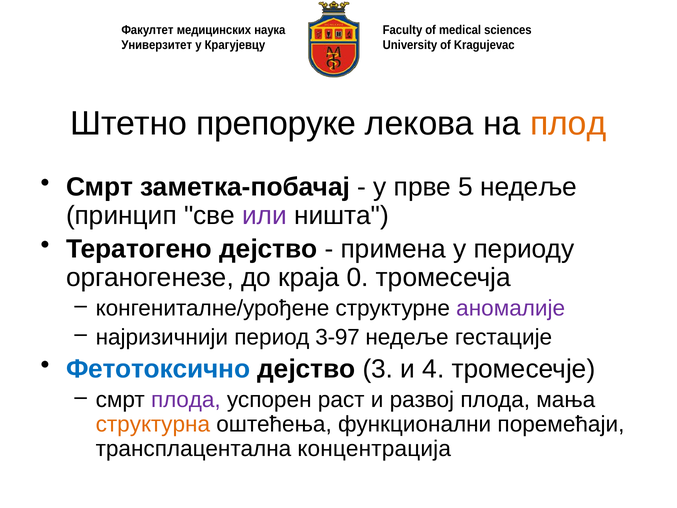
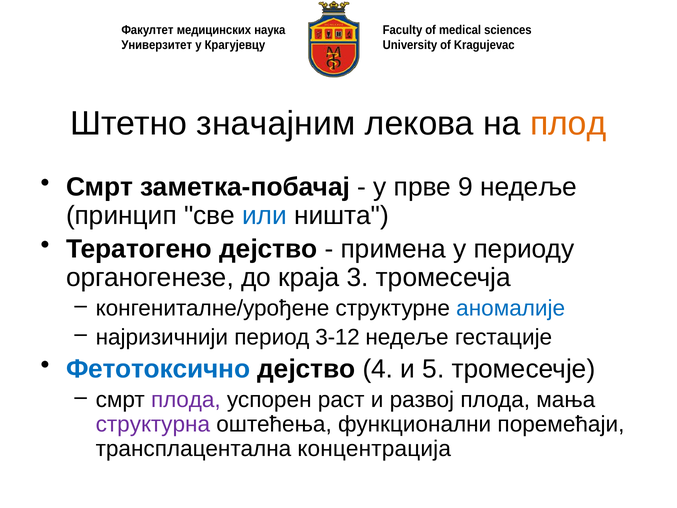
препоруке: препоруке -> значајним (276, 123)
5: 5 -> 9 (466, 187)
или colour: purple -> blue (264, 215)
0: 0 -> 3 (358, 277)
аномалије colour: purple -> blue (511, 308)
3-97: 3-97 -> 3-12 (338, 337)
3: 3 -> 4 (378, 369)
4: 4 -> 5 (433, 369)
структурна colour: orange -> purple (153, 424)
